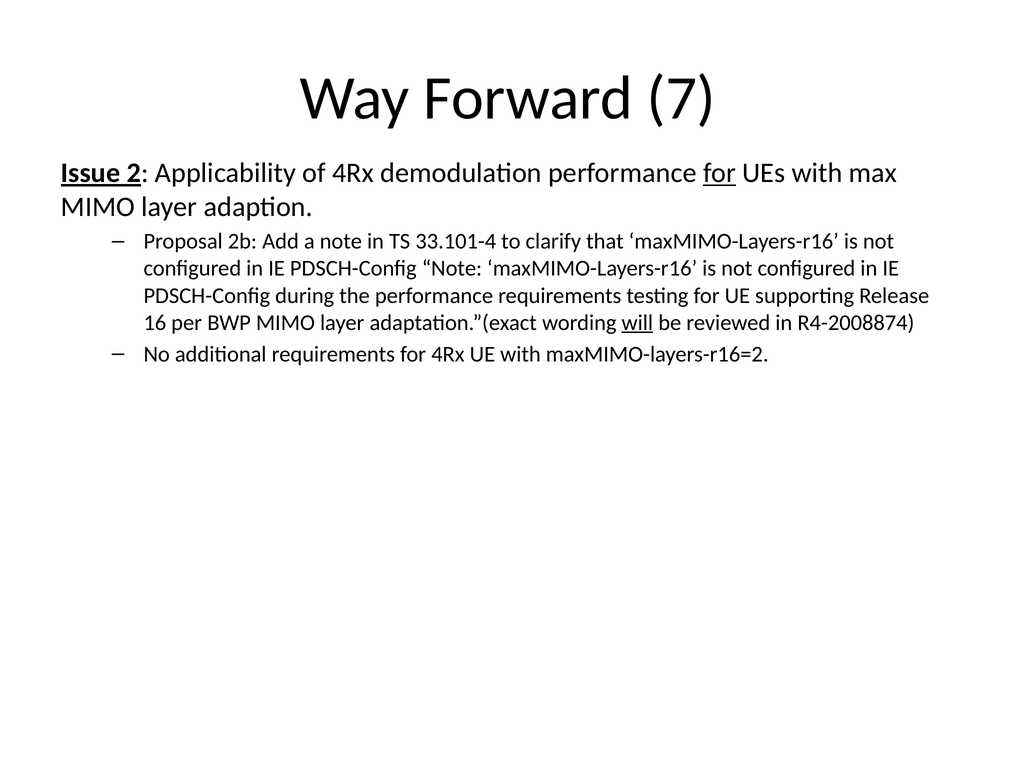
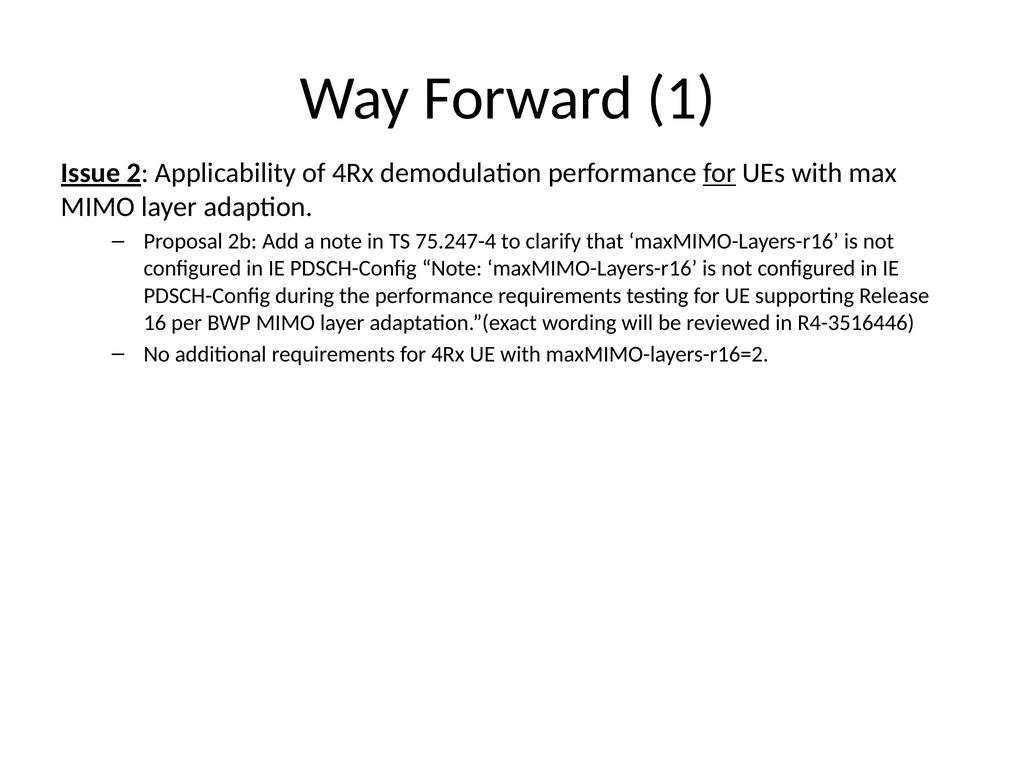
7: 7 -> 1 (681, 98)
33.101-4: 33.101-4 -> 75.247-4 (456, 241)
will underline: present -> none (637, 323)
R4-2008874: R4-2008874 -> R4-3516446 (856, 323)
